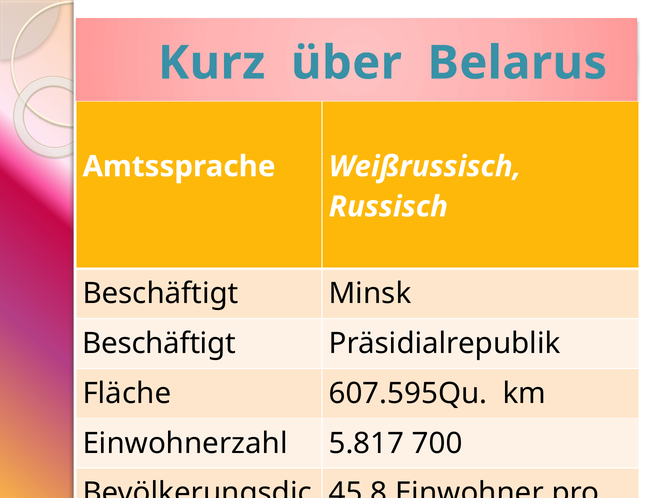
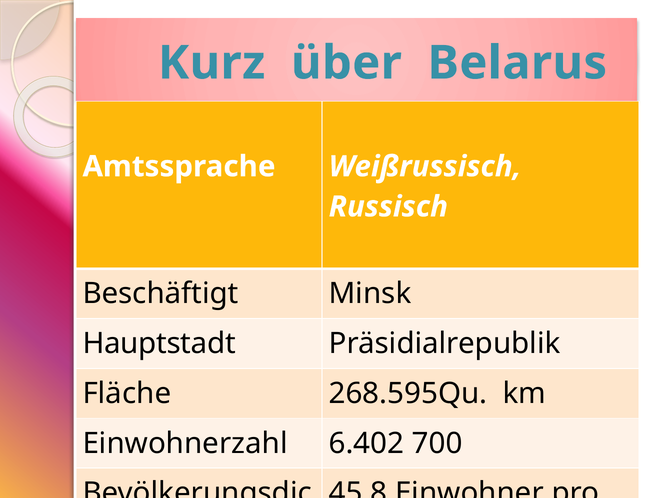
Beschäftigt: Beschäftigt -> Hauptstadt (159, 344)
607.595Qu: 607.595Qu -> 268.595Qu (408, 394)
5.817: 5.817 -> 6.402 (366, 444)
